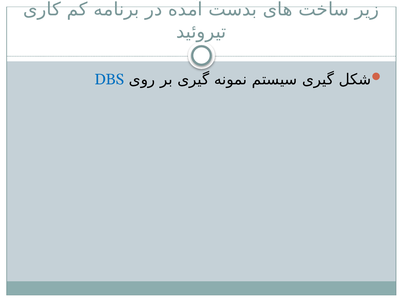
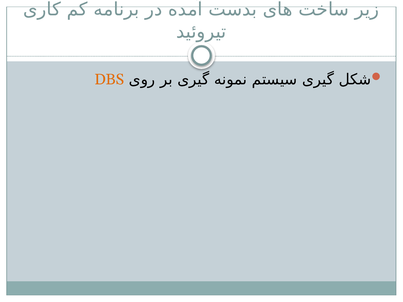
DBS colour: blue -> orange (109, 79)
